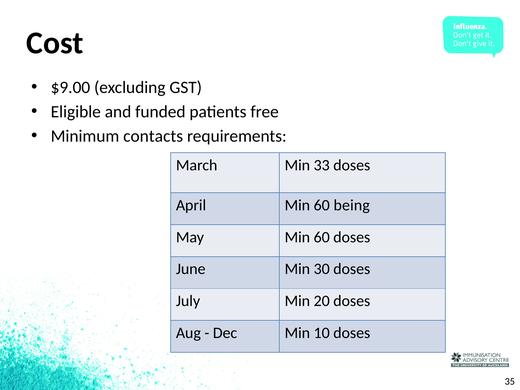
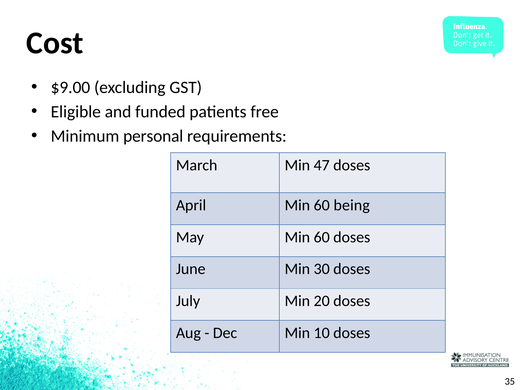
contacts: contacts -> personal (153, 136)
33: 33 -> 47 (322, 165)
